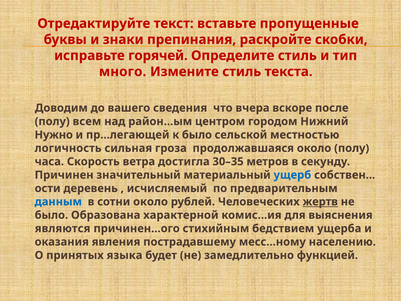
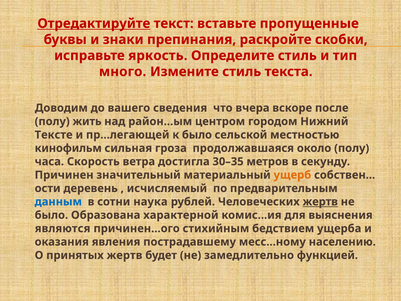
Отредактируйте underline: none -> present (94, 23)
горячей: горячей -> яркость (158, 56)
всем: всем -> жить (87, 121)
Нужно: Нужно -> Тексте (54, 135)
логичность: логичность -> кинофильм (68, 148)
ущерб colour: blue -> orange (292, 175)
сотни около: около -> наука (150, 202)
принятых языка: языка -> жертв (125, 255)
